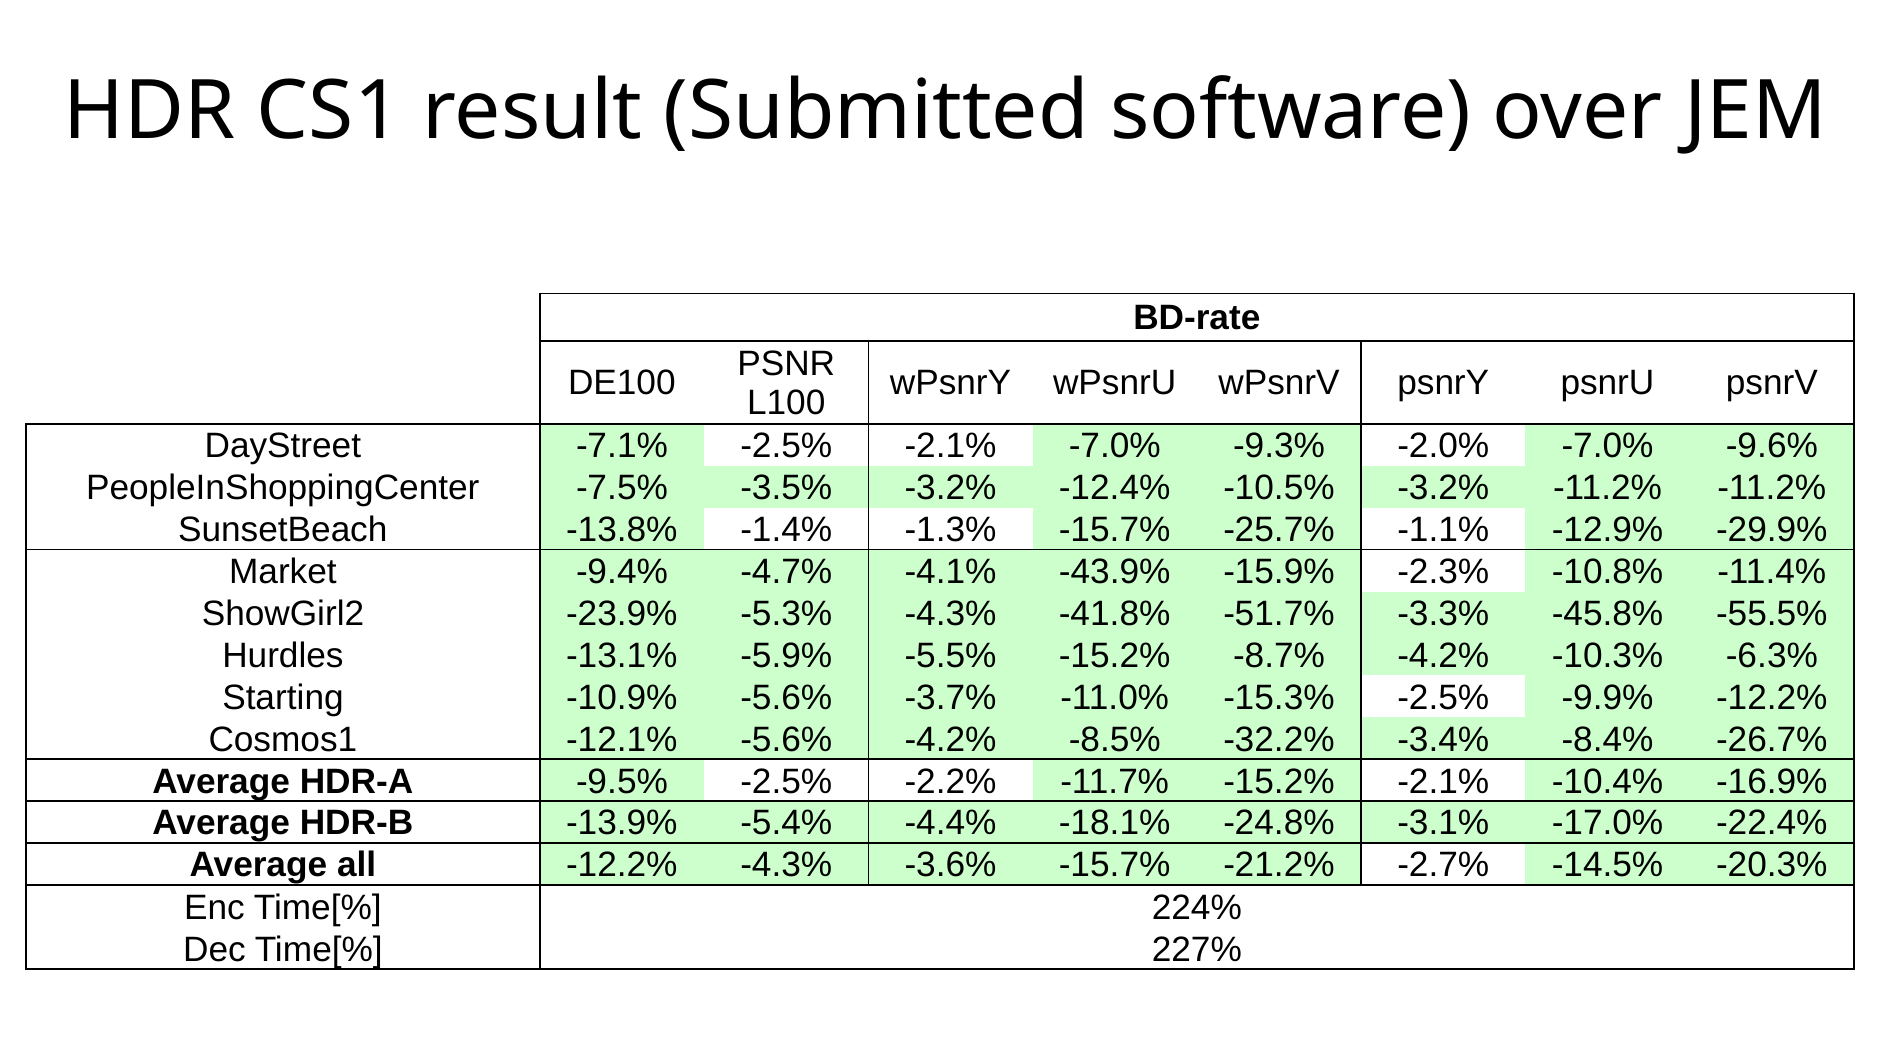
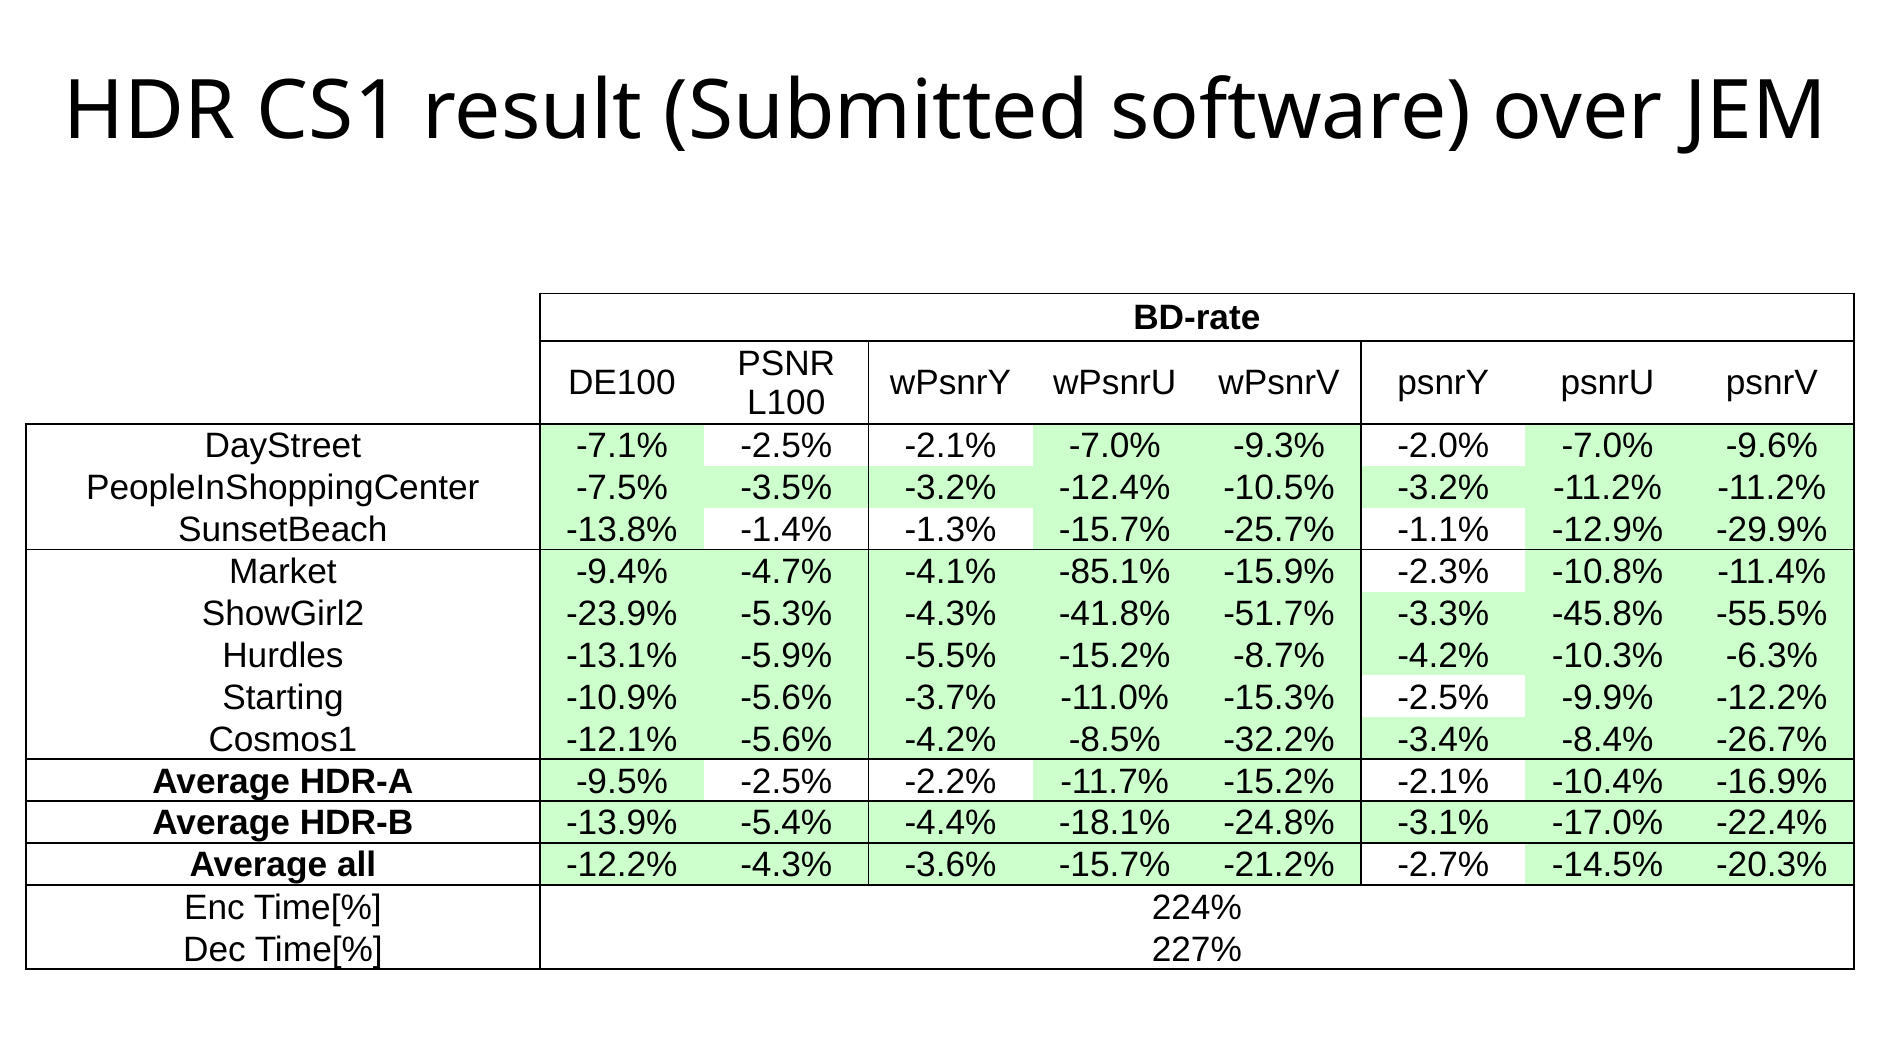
-43.9%: -43.9% -> -85.1% (1115, 572)
